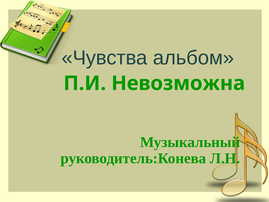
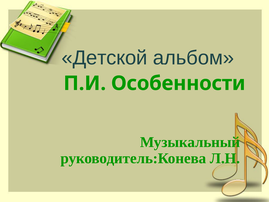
Чувства: Чувства -> Детской (104, 58)
Невозможна: Невозможна -> Особенности (178, 83)
